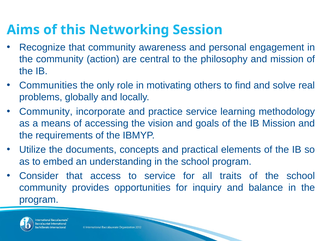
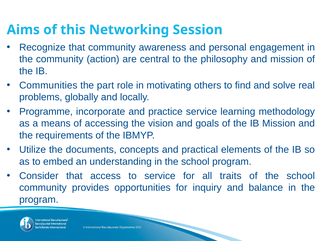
only: only -> part (105, 86)
Community: Community -> Programme (46, 112)
